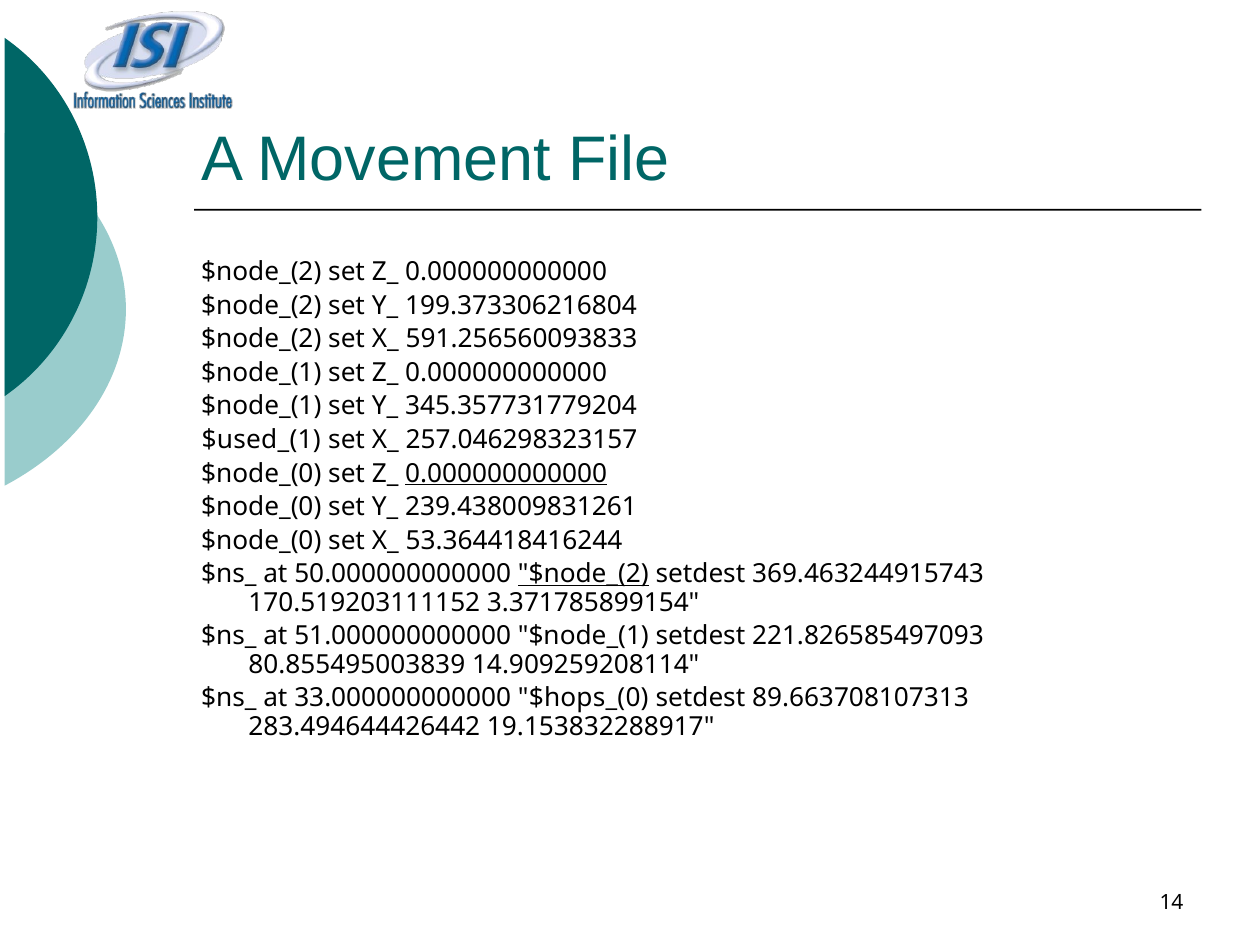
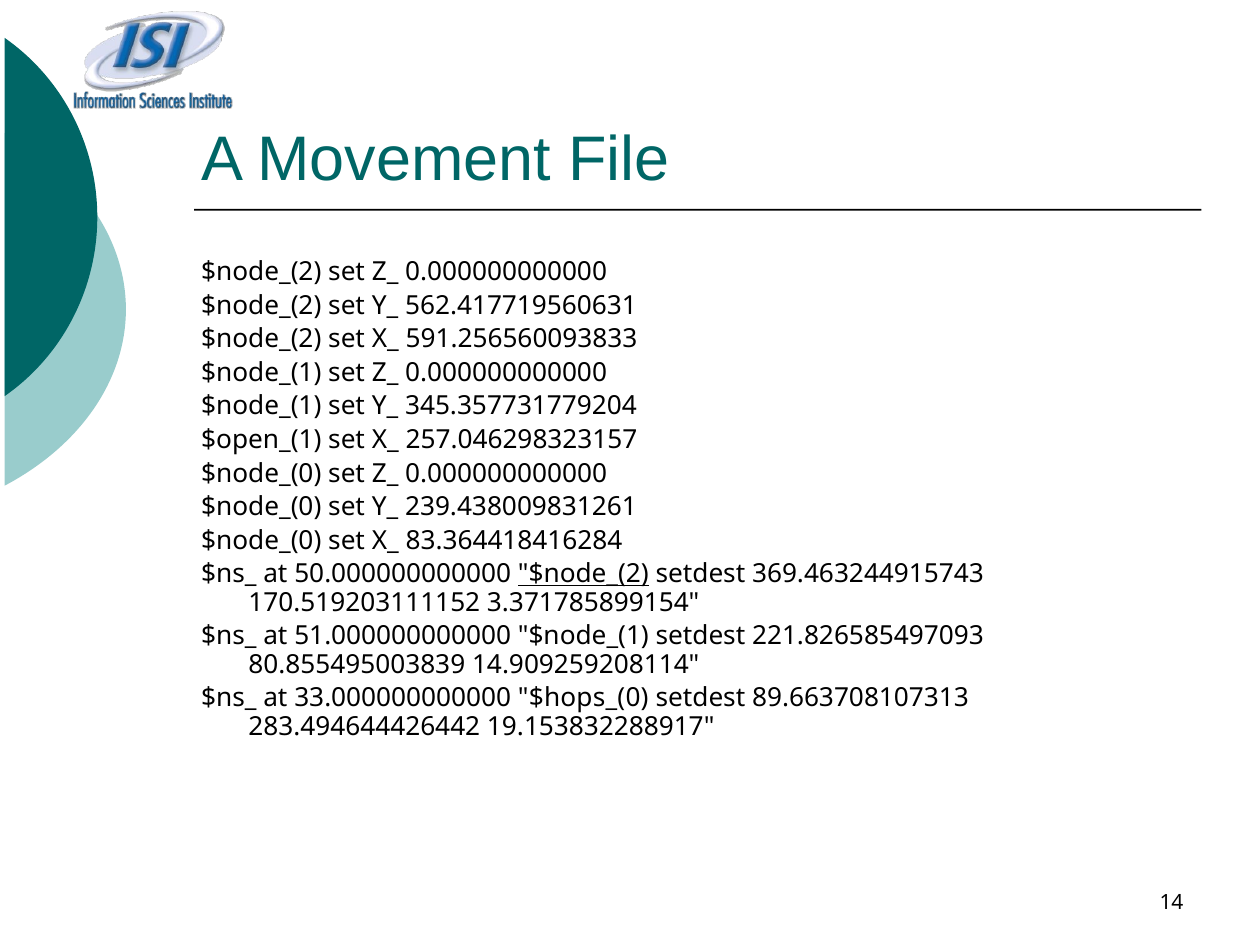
199.373306216804: 199.373306216804 -> 562.417719560631 (521, 306)
$used_(1: $used_(1 -> $open_(1 (261, 440)
0.000000000000 underline: present -> none (506, 474)
53.364418416244: 53.364418416244 -> 83.364418416284 (514, 541)
